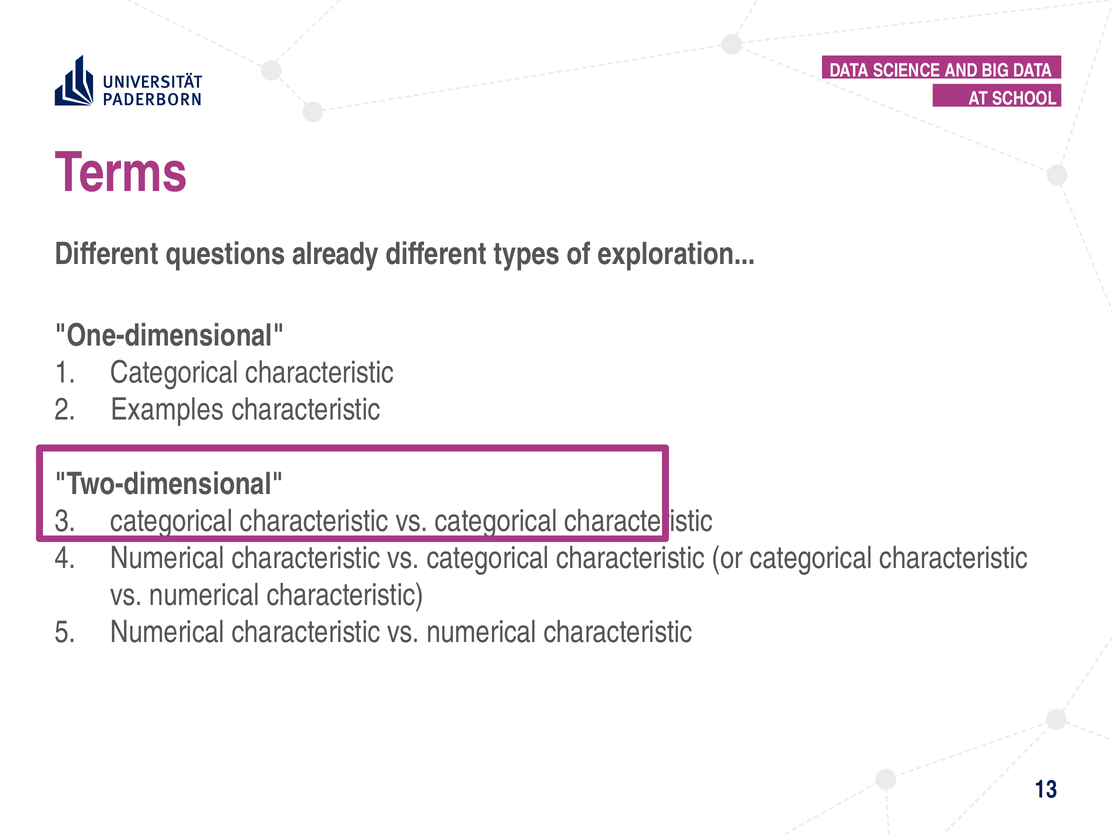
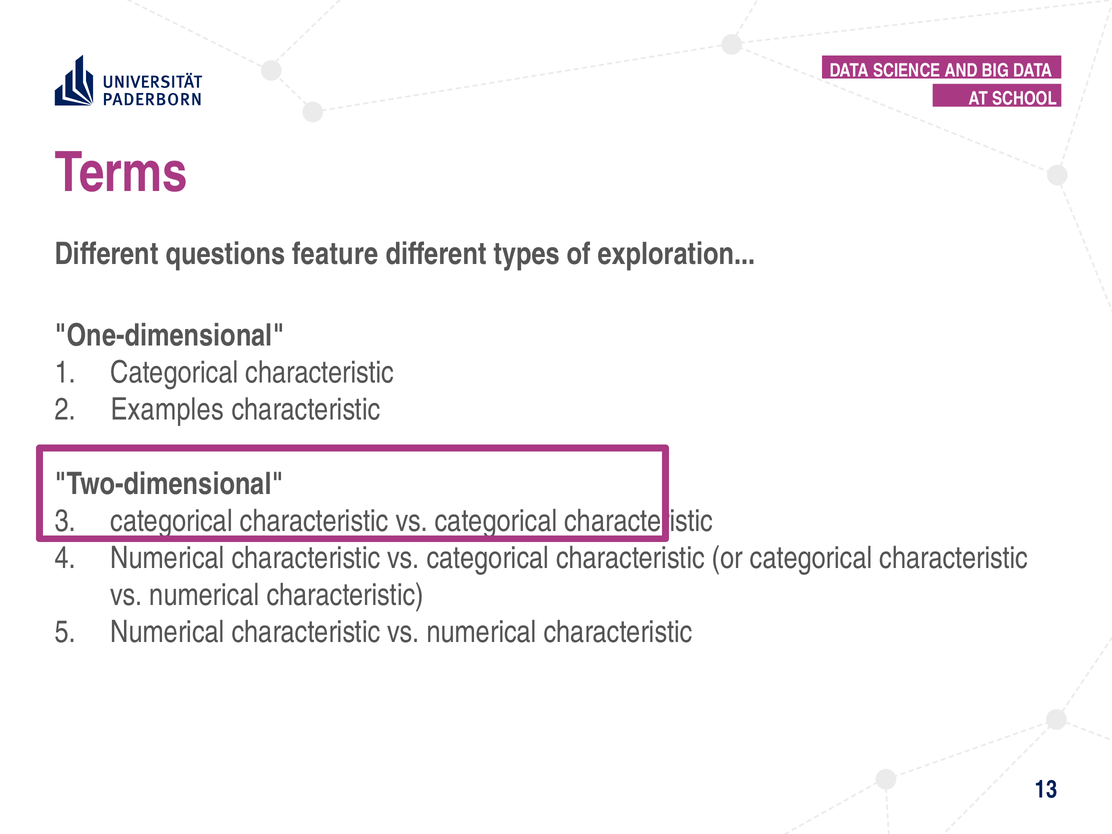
already: already -> feature (335, 254)
